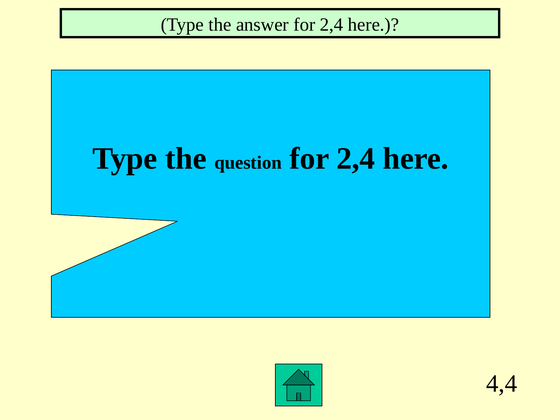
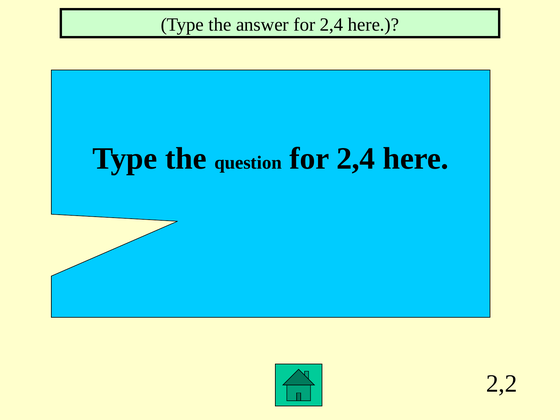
4,4: 4,4 -> 2,2 (502, 383)
